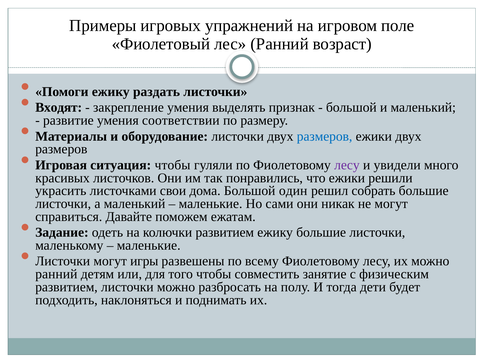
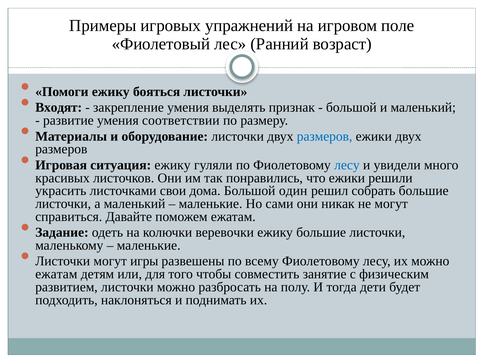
раздать: раздать -> бояться (157, 92)
ситуация чтобы: чтобы -> ежику (173, 165)
лесу colour: purple -> blue (347, 165)
колючки развитием: развитием -> веревочки (225, 232)
ранний: ранний -> ежатам (56, 274)
